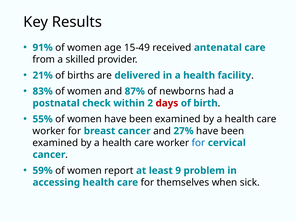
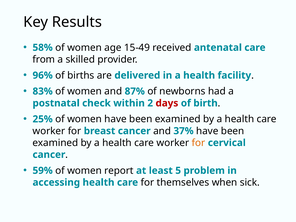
91%: 91% -> 58% (43, 48)
21%: 21% -> 96% (43, 75)
55%: 55% -> 25% (43, 119)
27%: 27% -> 37% (184, 131)
for colour: blue -> orange (198, 143)
9: 9 -> 5 (178, 171)
